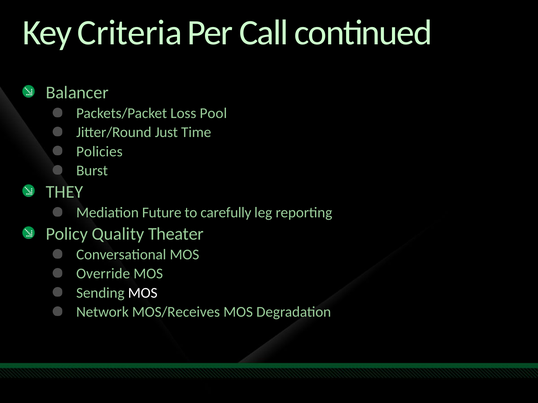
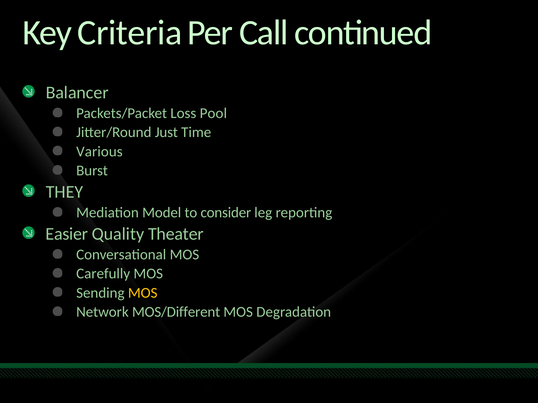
Policies: Policies -> Various (99, 152)
Future: Future -> Model (162, 213)
carefully: carefully -> consider (226, 213)
Policy: Policy -> Easier (67, 234)
Override: Override -> Carefully (103, 274)
MOS colour: white -> yellow (143, 293)
MOS/Receives: MOS/Receives -> MOS/Different (176, 312)
